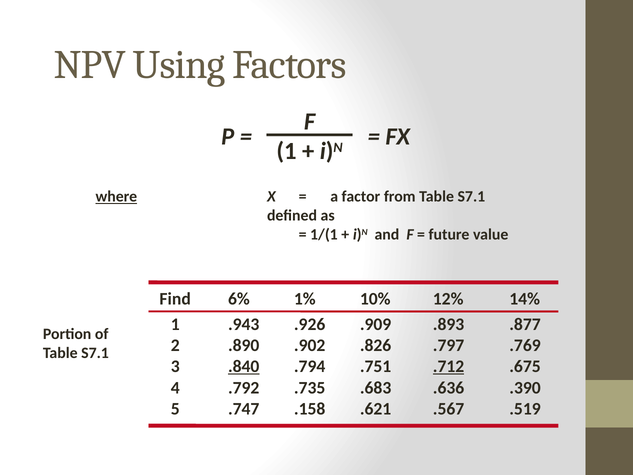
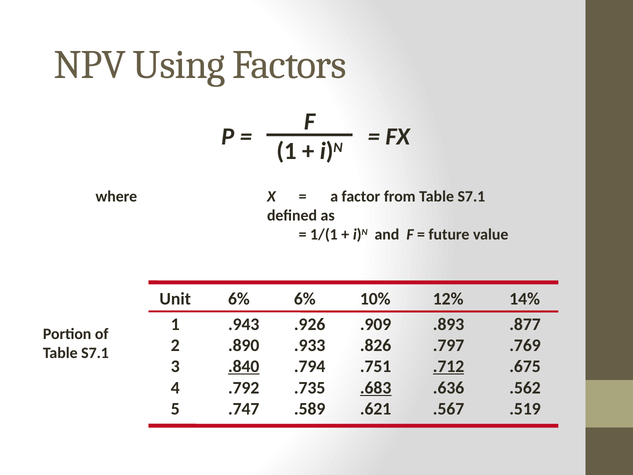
where underline: present -> none (116, 197)
Find: Find -> Unit (175, 299)
6% 1%: 1% -> 6% (305, 299)
.902: .902 -> .933 (310, 345)
.683 underline: none -> present (376, 388)
.390: .390 -> .562 (525, 388)
.158: .158 -> .589 (310, 409)
